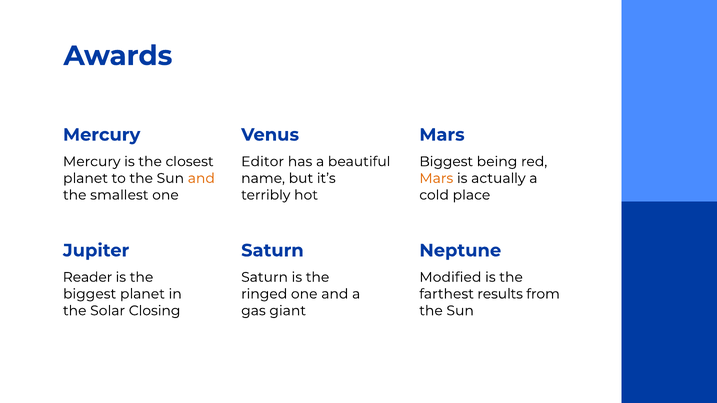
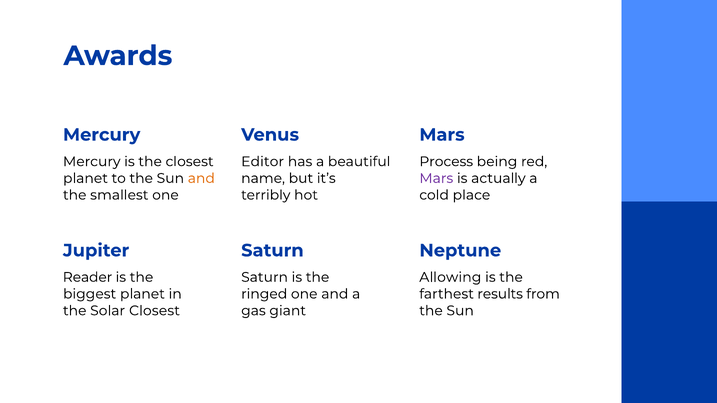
Biggest: Biggest -> Process (446, 162)
Mars colour: orange -> purple (436, 178)
Modified: Modified -> Allowing (450, 277)
Solar Closing: Closing -> Closest (154, 311)
